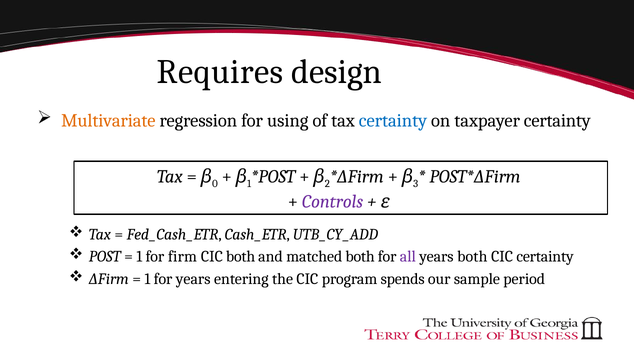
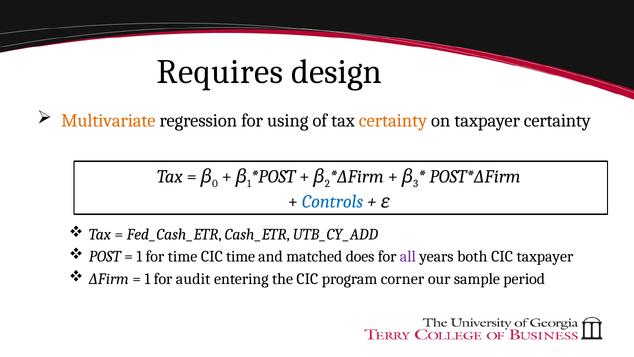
certainty colour: blue -> orange (393, 121)
Controls colour: purple -> blue (333, 201)
for firm: firm -> time (183, 256)
CIC both: both -> time (241, 256)
matched both: both -> does (360, 256)
CIC certainty: certainty -> taxpayer (545, 256)
for years: years -> audit (193, 279)
spends: spends -> corner (402, 279)
